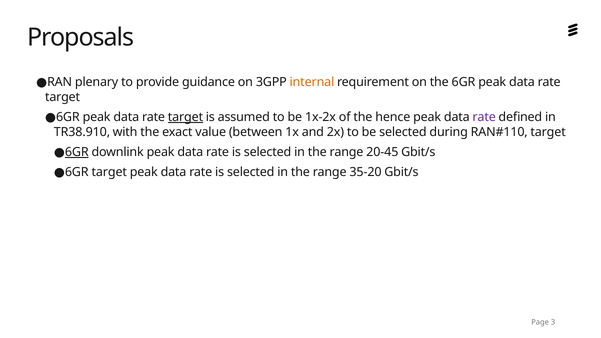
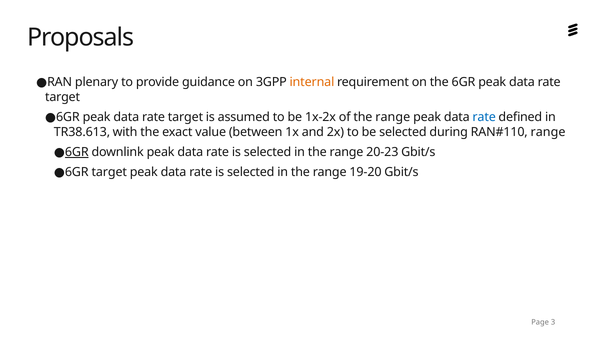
target underline: present -> none (185, 117)
of the hence: hence -> range (393, 117)
rate colour: purple -> blue (484, 117)
TR38.910: TR38.910 -> TR38.613 (82, 132)
target: target -> range (548, 132)
20-45: 20-45 -> 20-23 (382, 152)
35-20: 35-20 -> 19-20 (365, 172)
